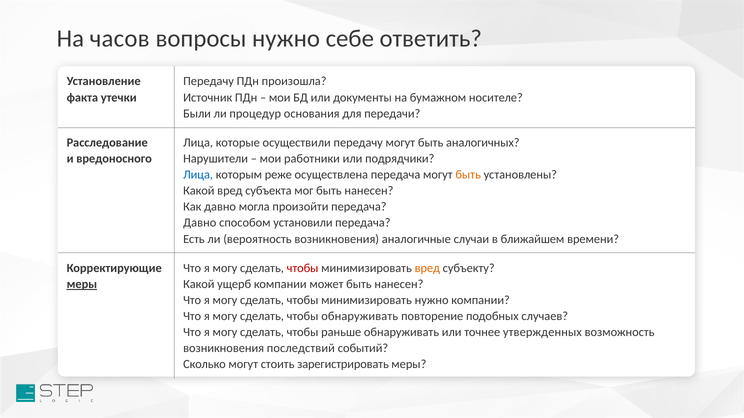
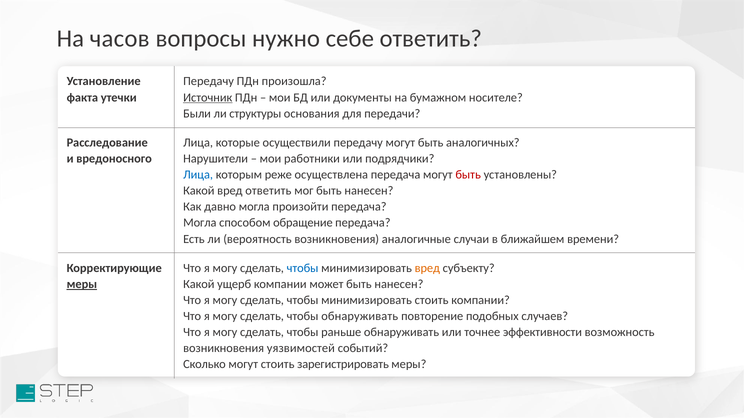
Источник underline: none -> present (208, 98)
процедур: процедур -> структуры (255, 114)
быть colour: orange -> red (468, 175)
вред субъекта: субъекта -> ответить (268, 191)
Давно: Давно -> Могла (200, 223)
установили: установили -> обращение (303, 223)
чтобы colour: red -> blue (303, 268)
минимизировать нужно: нужно -> стоить (432, 301)
утвержденных: утвержденных -> эффективности (542, 333)
последствий: последствий -> уязвимостей (301, 349)
